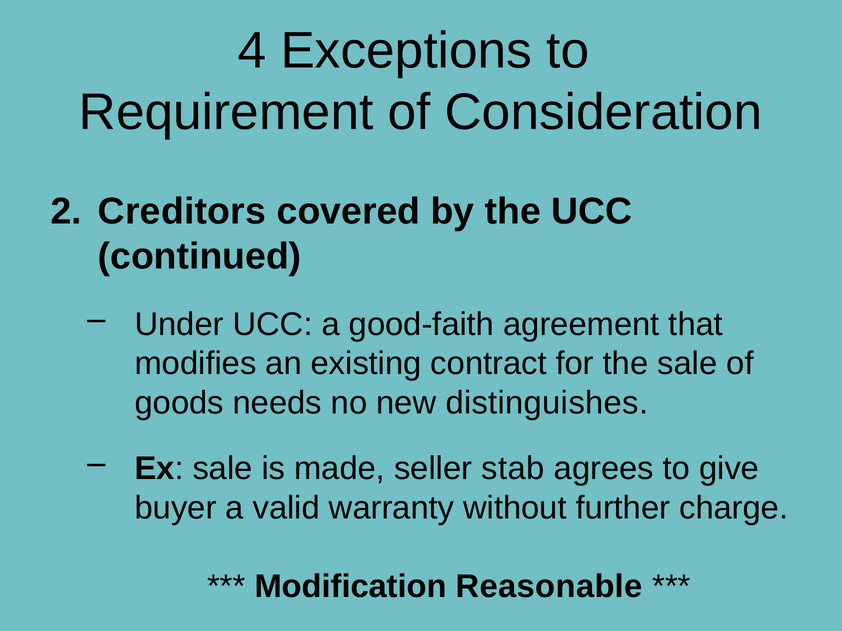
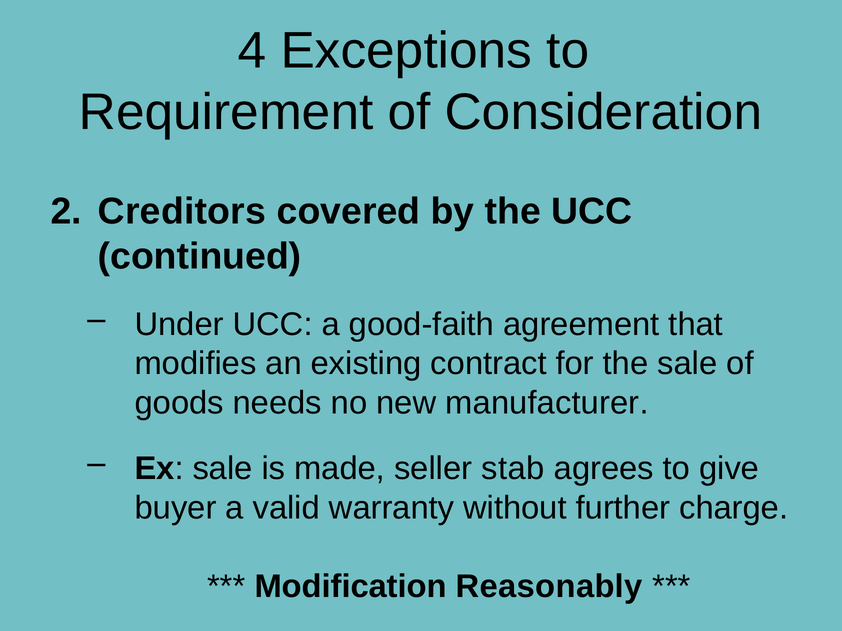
distinguishes: distinguishes -> manufacturer (547, 403)
Reasonable: Reasonable -> Reasonably (549, 587)
